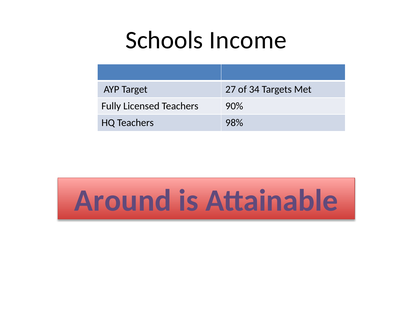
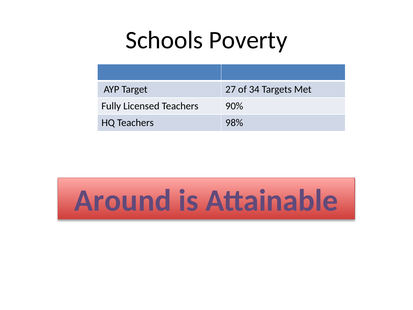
Income: Income -> Poverty (248, 40)
